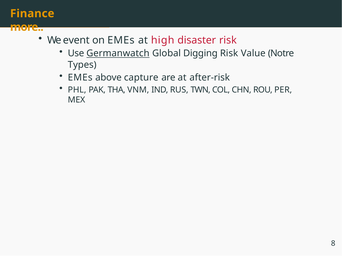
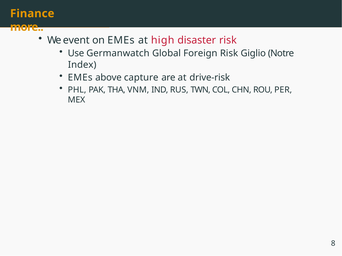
Germanwatch underline: present -> none (118, 54)
Digging: Digging -> Foreign (200, 54)
Value: Value -> Giglio (253, 54)
Types: Types -> Index (82, 65)
after-risk: after-risk -> drive-risk (210, 78)
